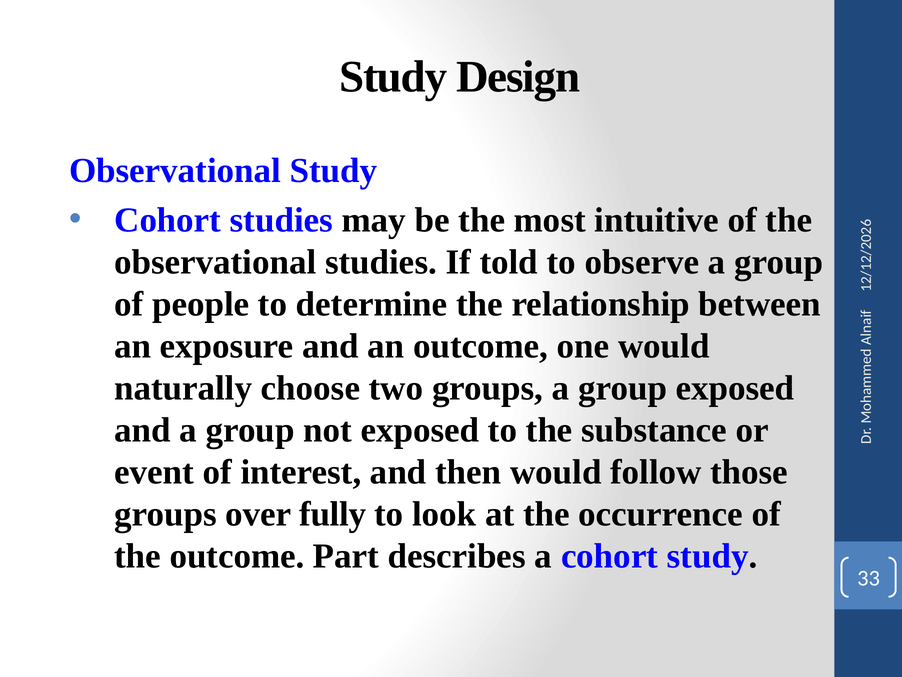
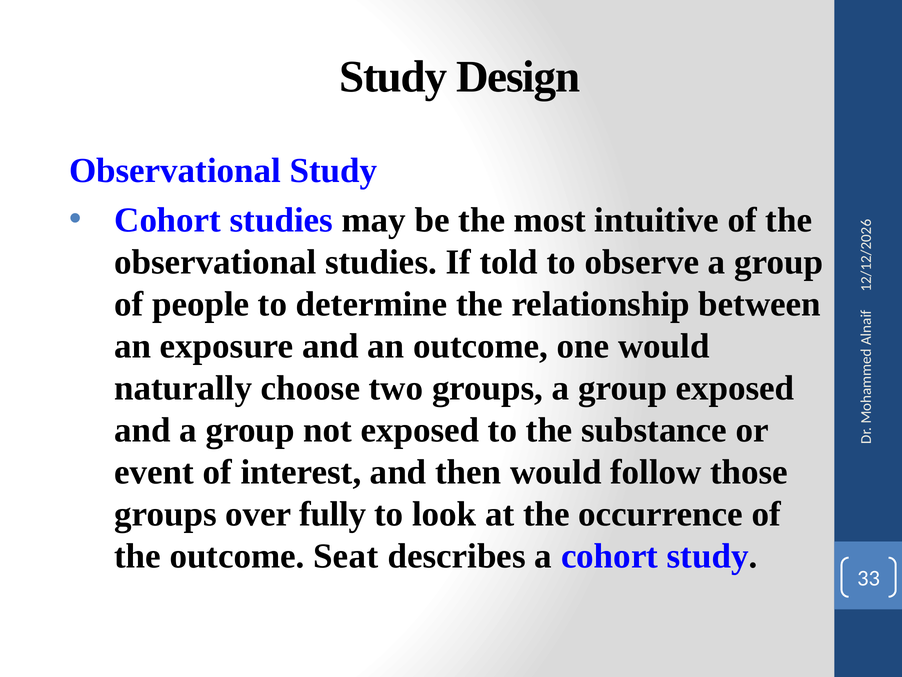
Part: Part -> Seat (346, 556)
